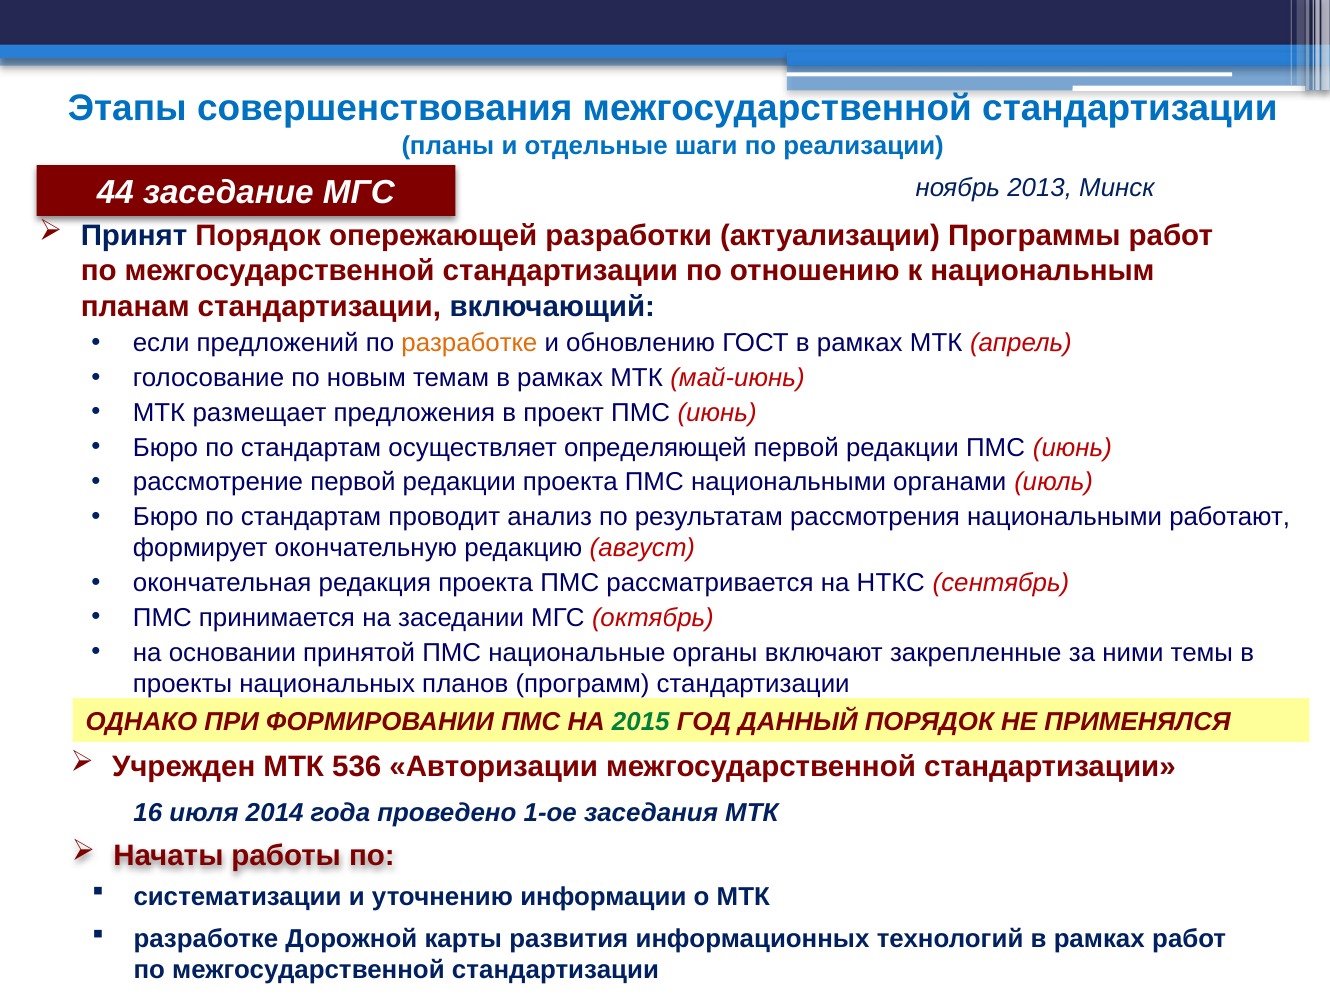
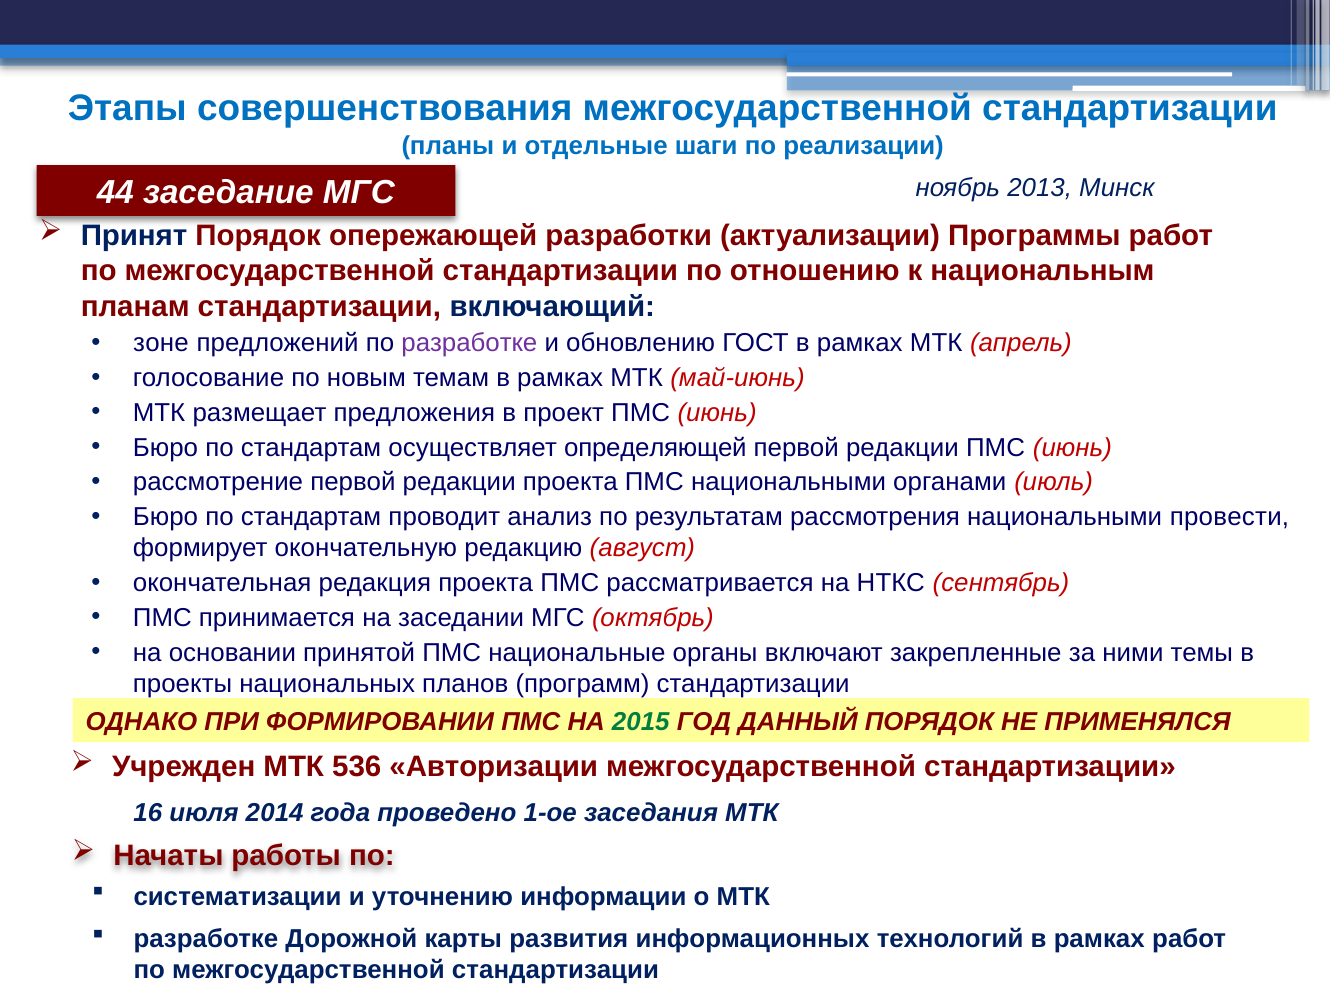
если: если -> зоне (161, 343)
разработке colour: orange -> purple (469, 343)
работают: работают -> провести (1229, 517)
